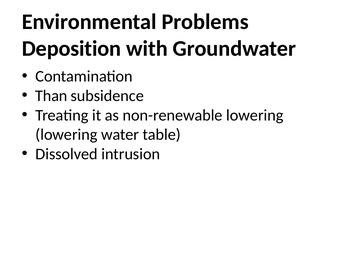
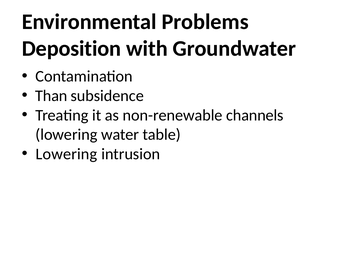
non-renewable lowering: lowering -> channels (255, 115)
Dissolved: Dissolved -> Lowering (66, 154)
